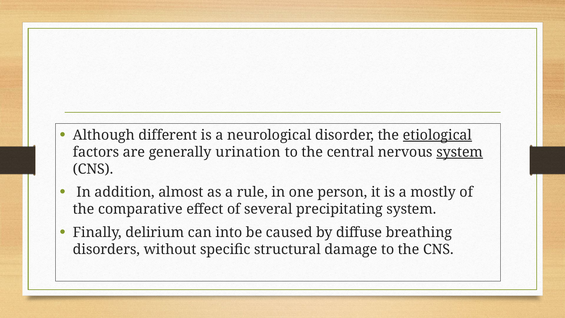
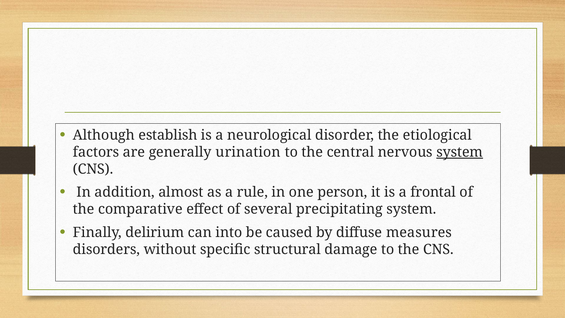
different: different -> establish (168, 135)
etiological underline: present -> none (437, 135)
mostly: mostly -> frontal (433, 192)
breathing: breathing -> measures (419, 232)
